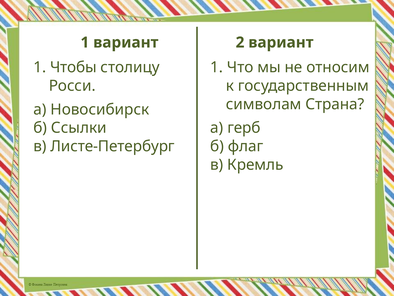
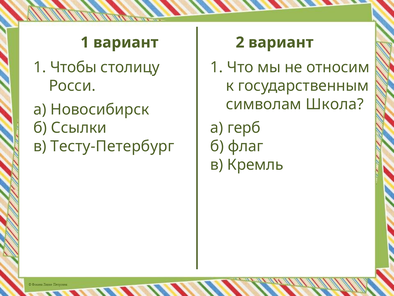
Страна: Страна -> Школа (335, 104)
Листе-Петербург: Листе-Петербург -> Тесту-Петербург (112, 146)
